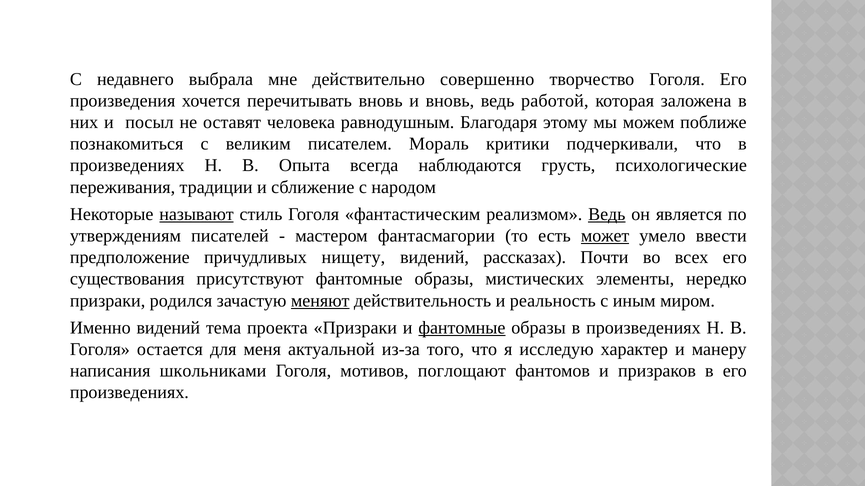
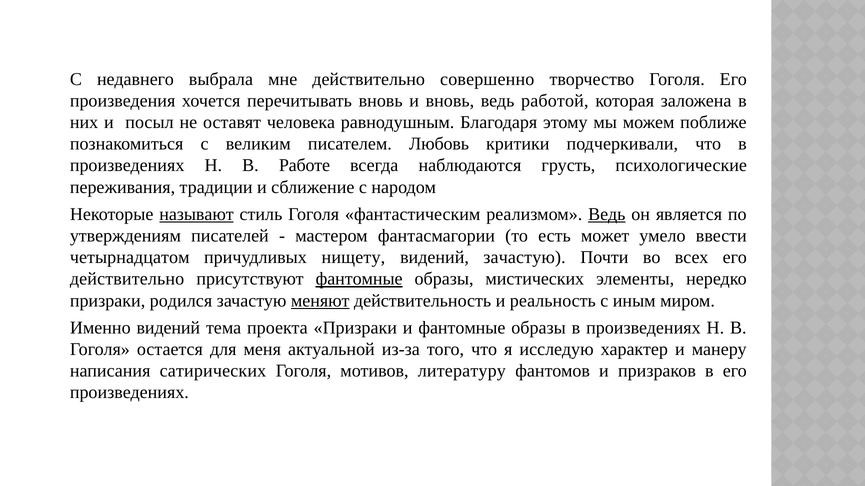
Мораль: Мораль -> Любовь (439, 144)
Опыта: Опыта -> Работе (304, 166)
может underline: present -> none (605, 236)
предположение: предположение -> четырнадцатом (130, 258)
видений рассказах: рассказах -> зачастую (525, 258)
существования: существования -> действительно (127, 279)
фантомные underline: none -> present (359, 279)
фантомные underline: present -> none (462, 328)
школьниками: школьниками -> сатирических (213, 371)
поглощают: поглощают -> литературу (462, 371)
